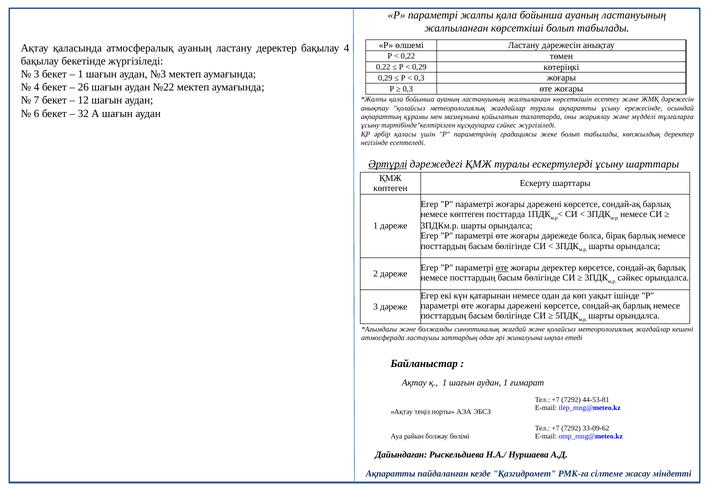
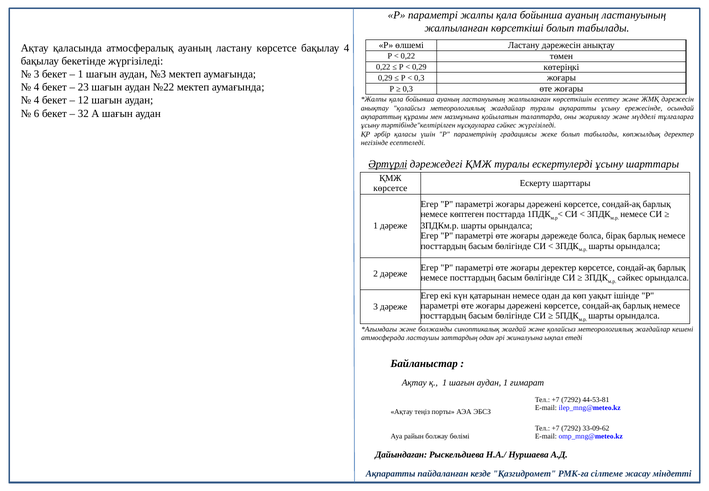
ластану деректер: деректер -> көрсетсе (277, 48)
26: 26 -> 23 (83, 87)
7: 7 -> 4 (37, 100)
көптеген: көптеген -> көрсетсе (390, 188)
өте underline: present -> none (502, 268)
